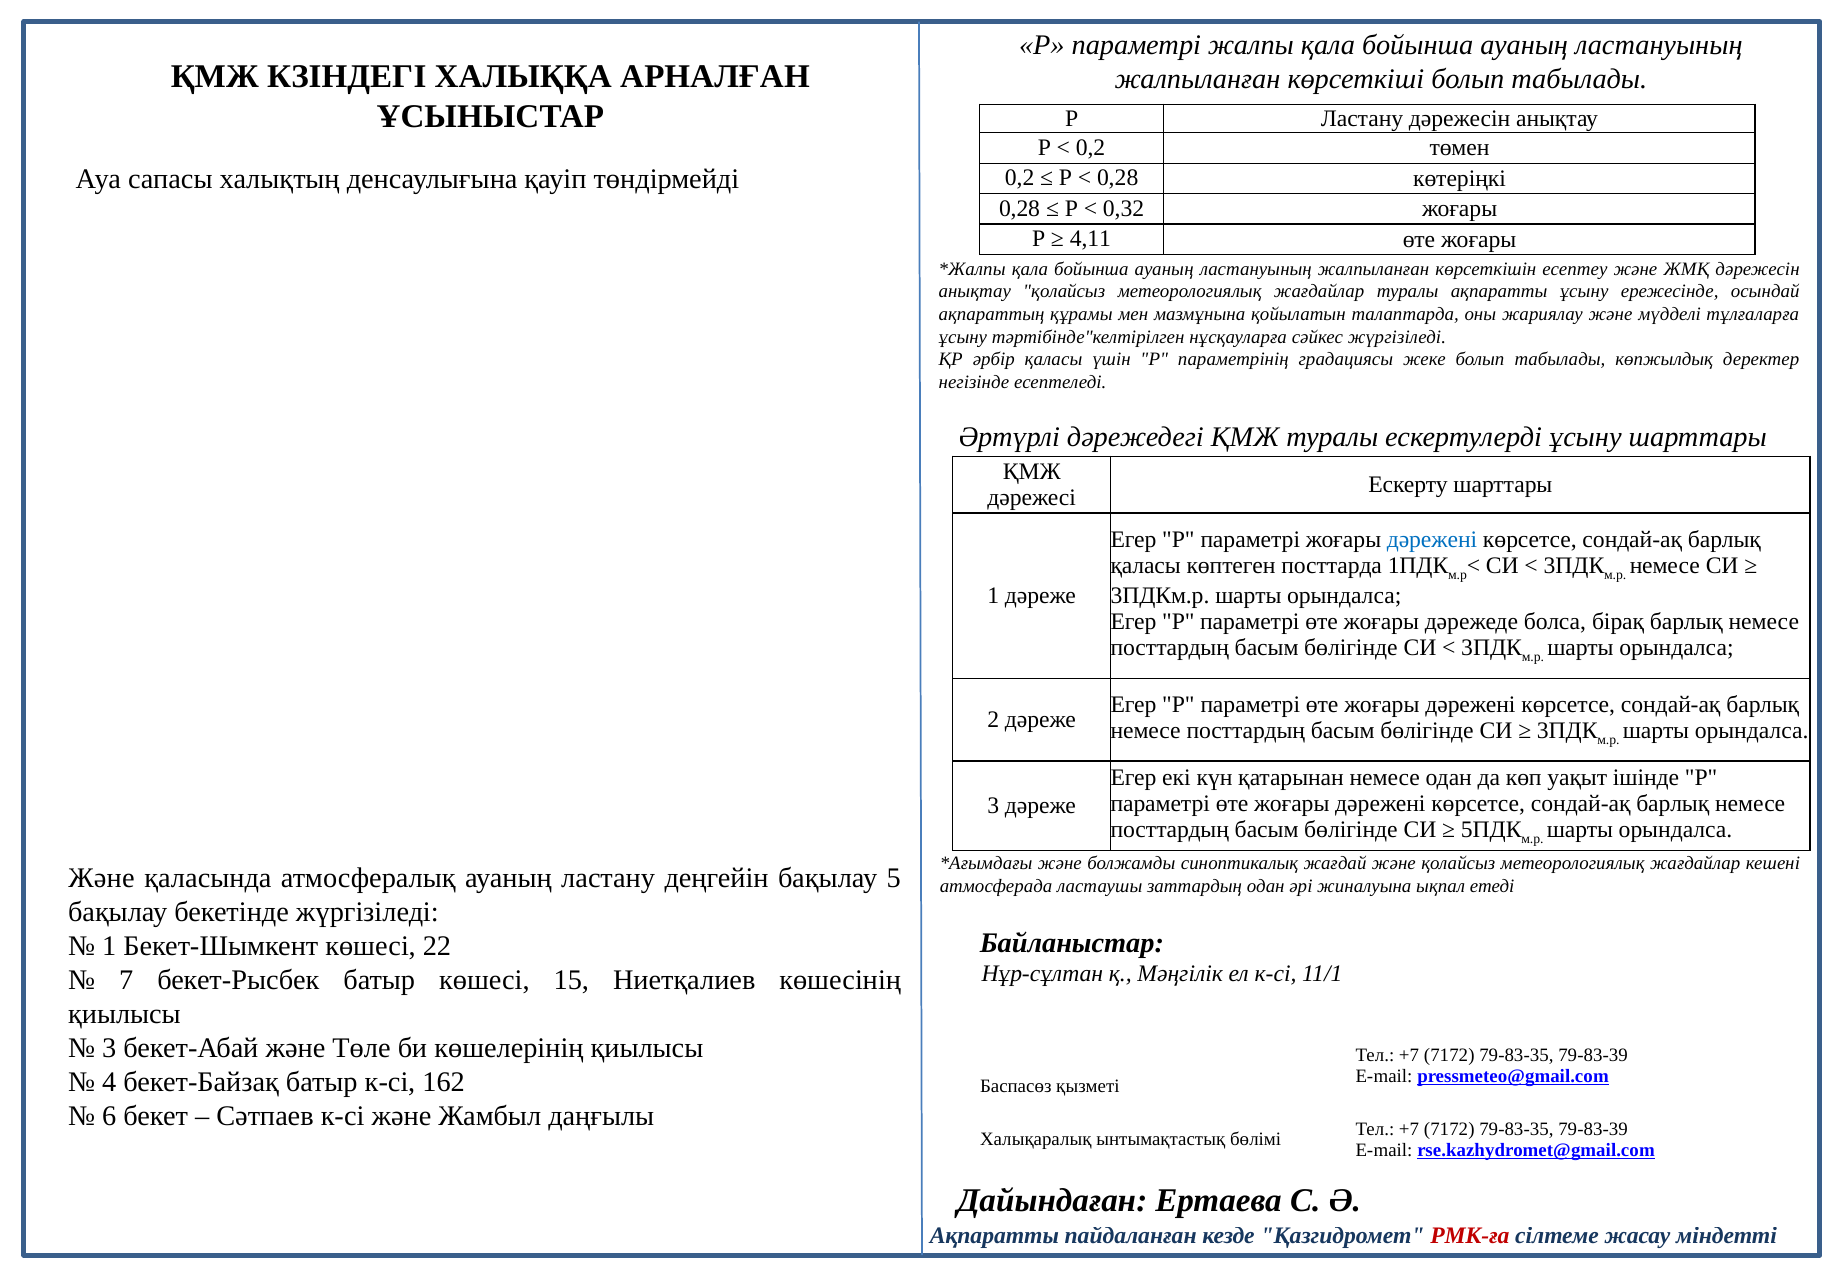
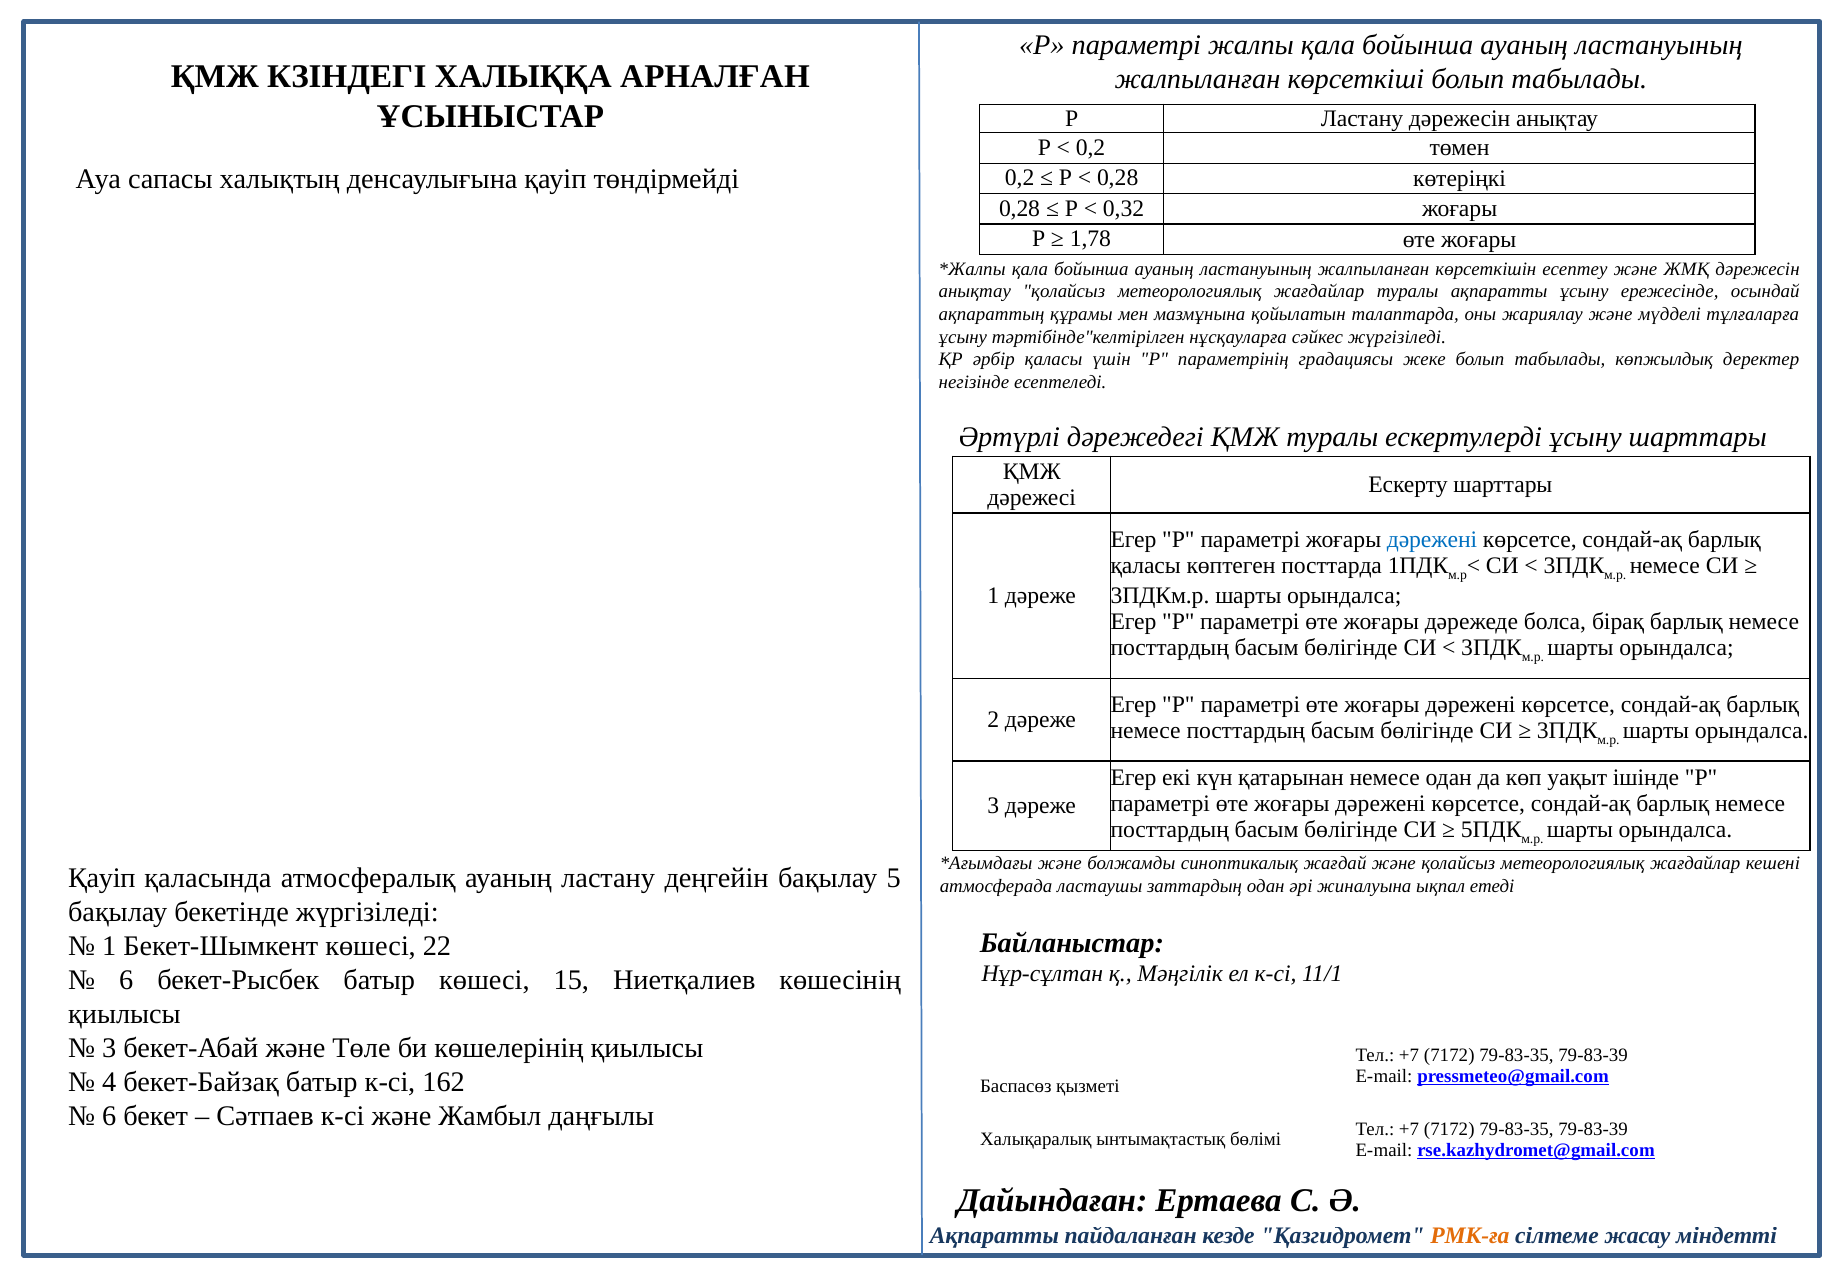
4,11: 4,11 -> 1,78 (1090, 239)
Және: Және -> Қауіп (102, 878)
7: 7 -> 6 (126, 980)
РМК-ға colour: red -> orange (1470, 1235)
